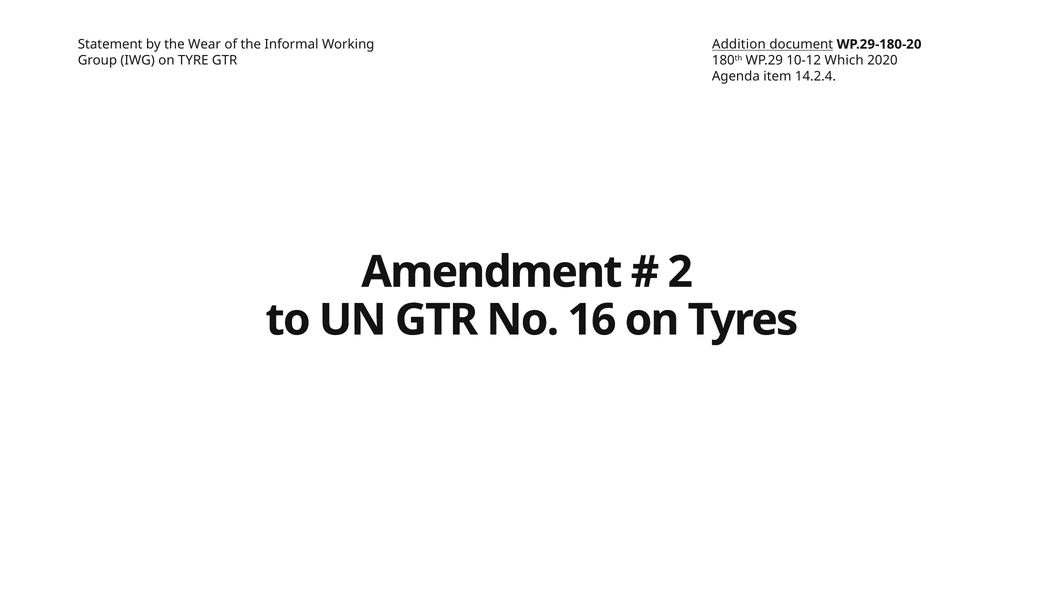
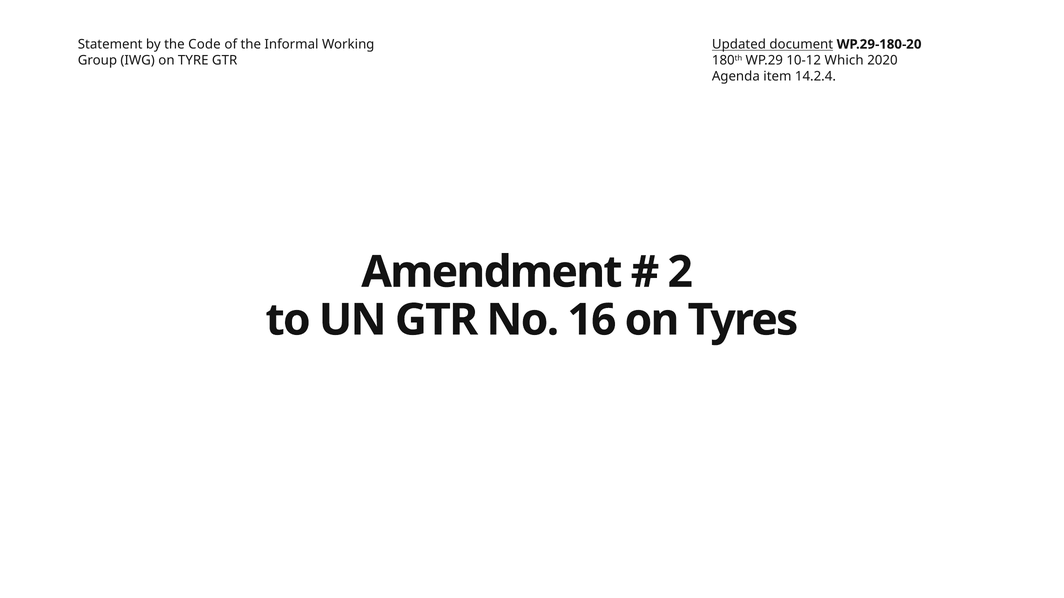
Wear: Wear -> Code (204, 44)
Addition: Addition -> Updated (739, 44)
